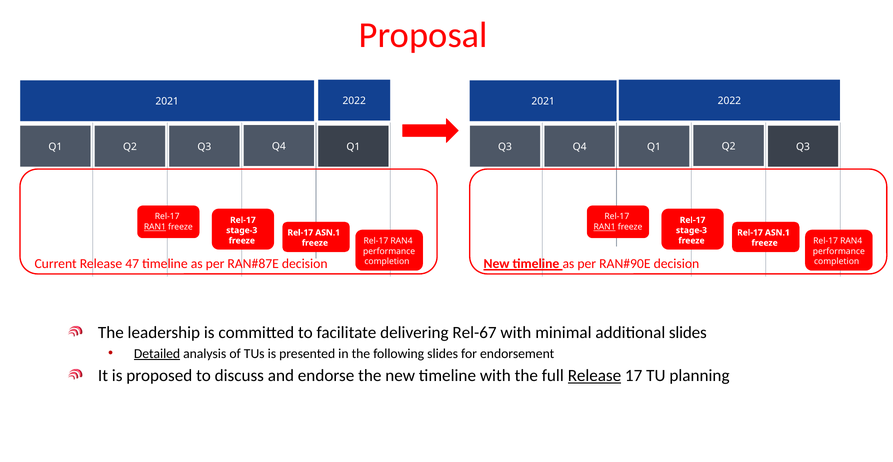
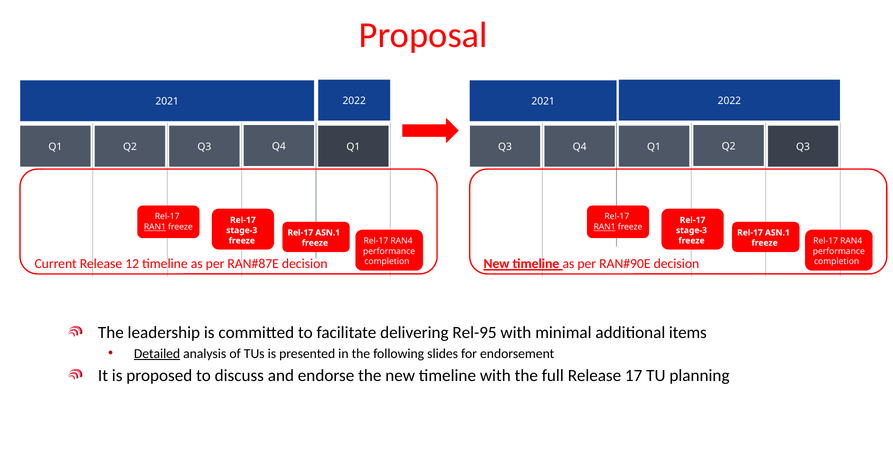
47: 47 -> 12 (132, 264)
Rel-67: Rel-67 -> Rel-95 (475, 333)
additional slides: slides -> items (688, 333)
Release underline: present -> none (594, 376)
